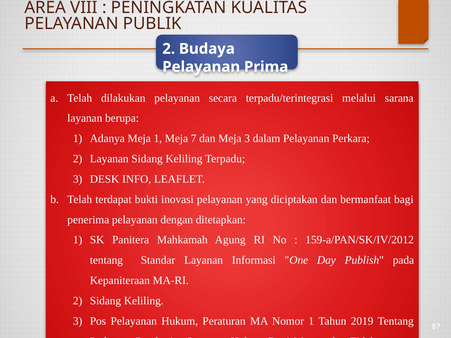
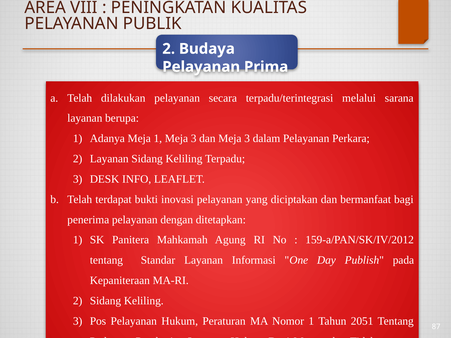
1 Meja 7: 7 -> 3 (194, 139)
2019: 2019 -> 2051 (362, 321)
